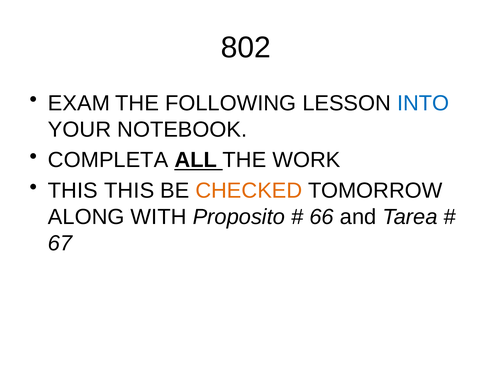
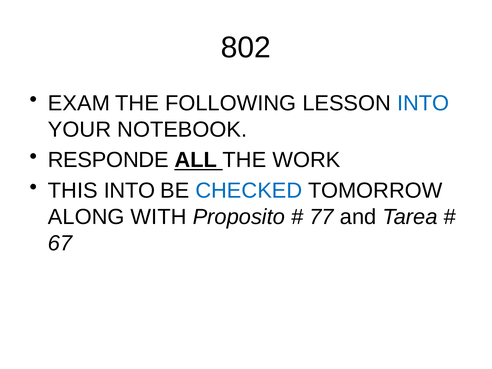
COMPLETA: COMPLETA -> RESPONDE (108, 160)
THIS THIS: THIS -> INTO (129, 191)
CHECKED colour: orange -> blue (249, 191)
66: 66 -> 77 (322, 217)
